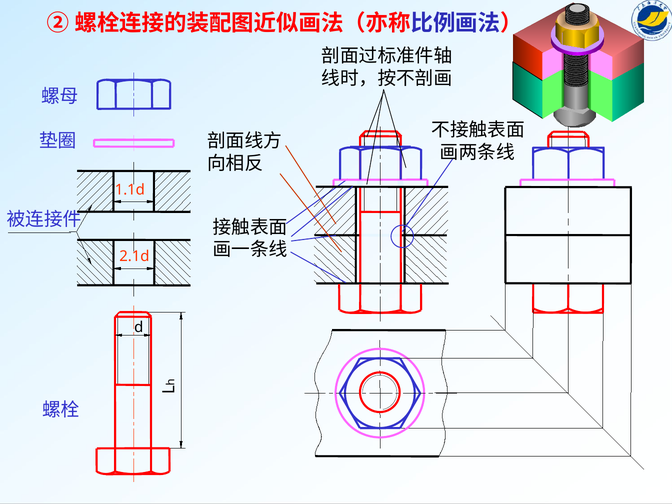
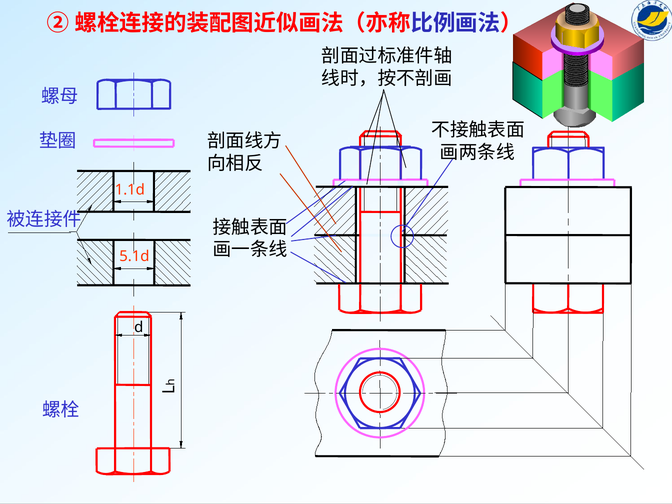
2.1d: 2.1d -> 5.1d (134, 256)
